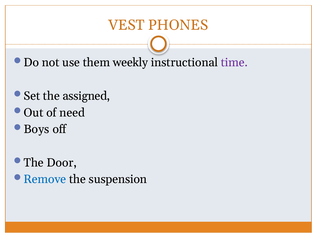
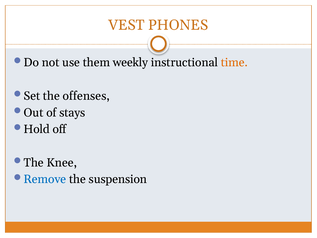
time colour: purple -> orange (234, 62)
assigned: assigned -> offenses (86, 96)
need: need -> stays (72, 112)
Boys: Boys -> Hold (37, 129)
Door: Door -> Knee (62, 162)
